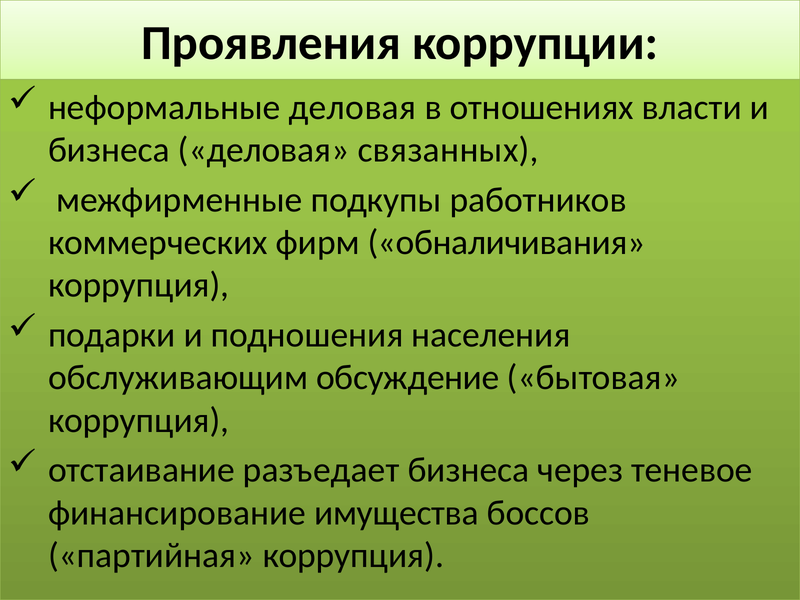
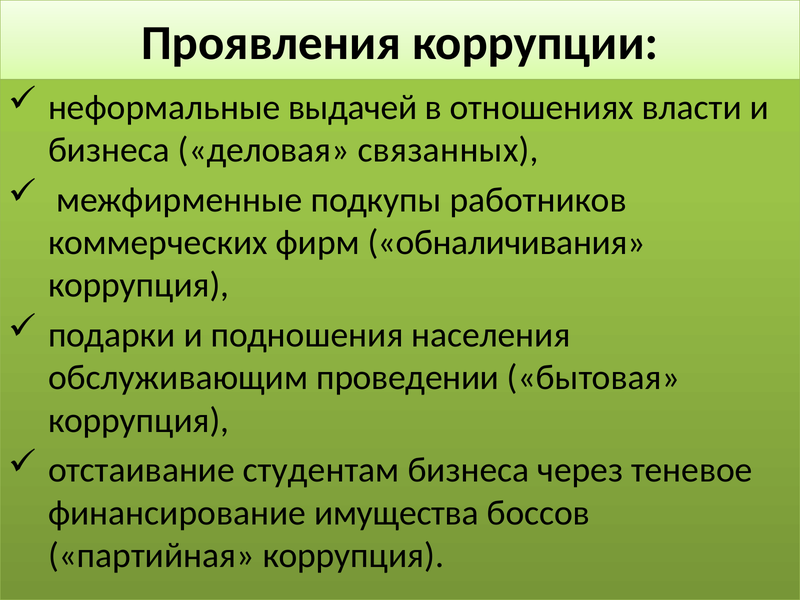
неформальные деловая: деловая -> выдачей (353, 107)
обсуждение: обсуждение -> проведении (408, 378)
разъедает: разъедает -> студентам (321, 470)
